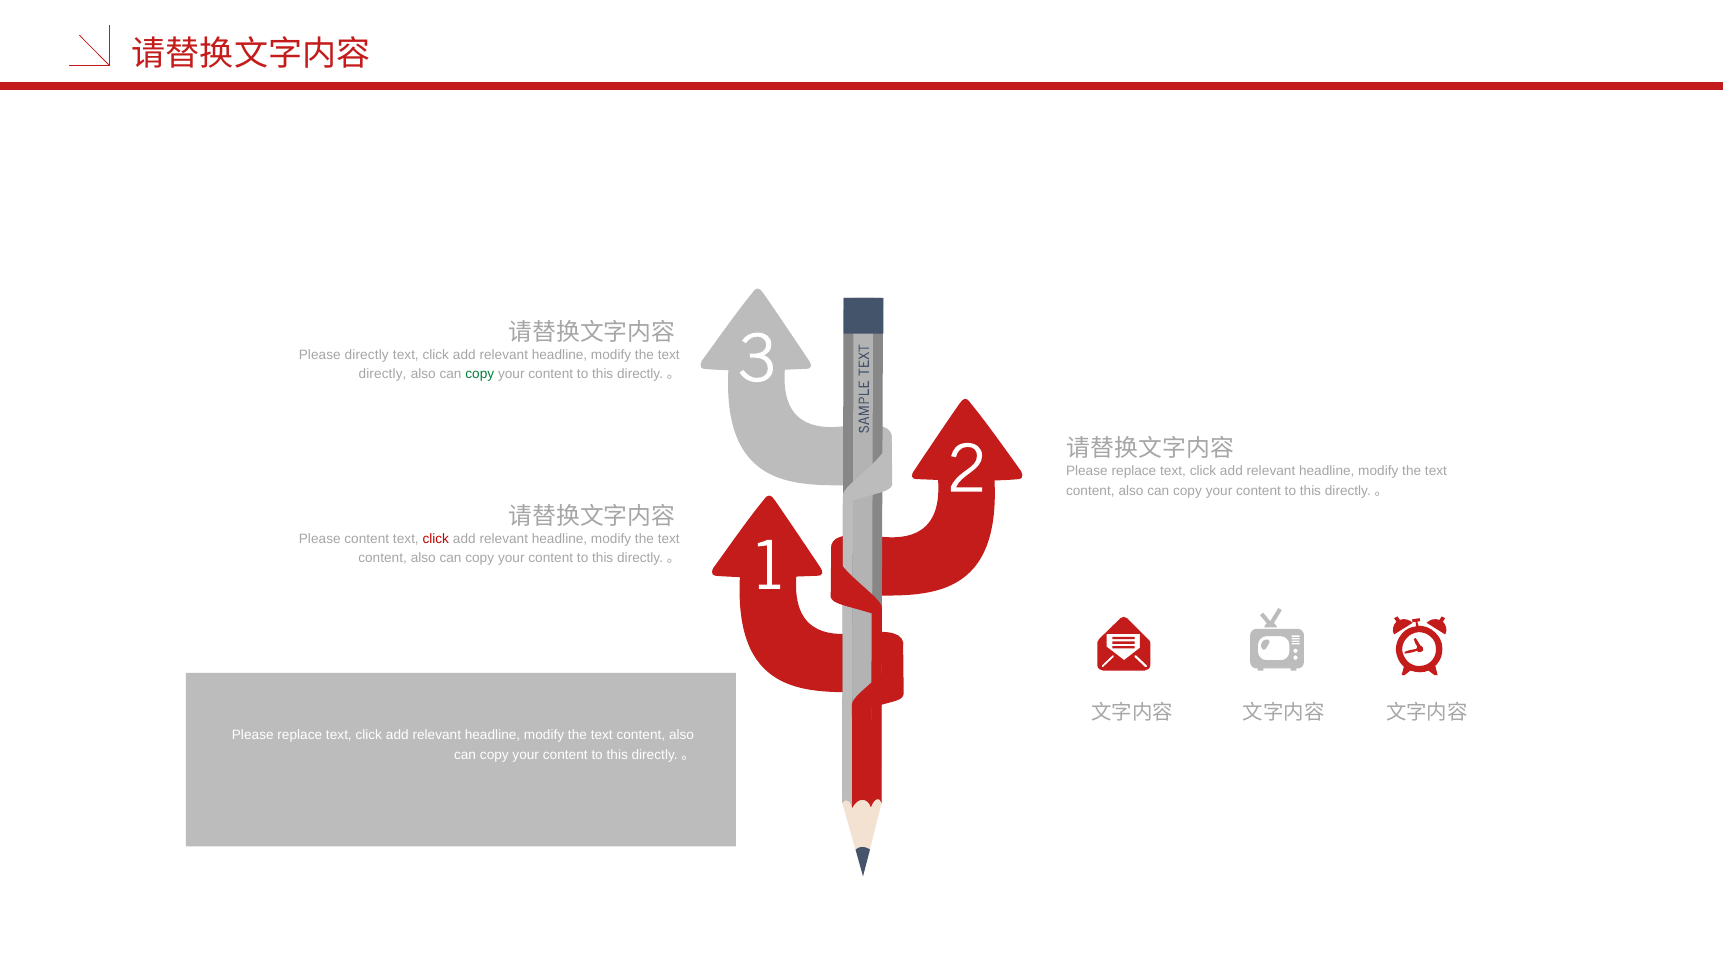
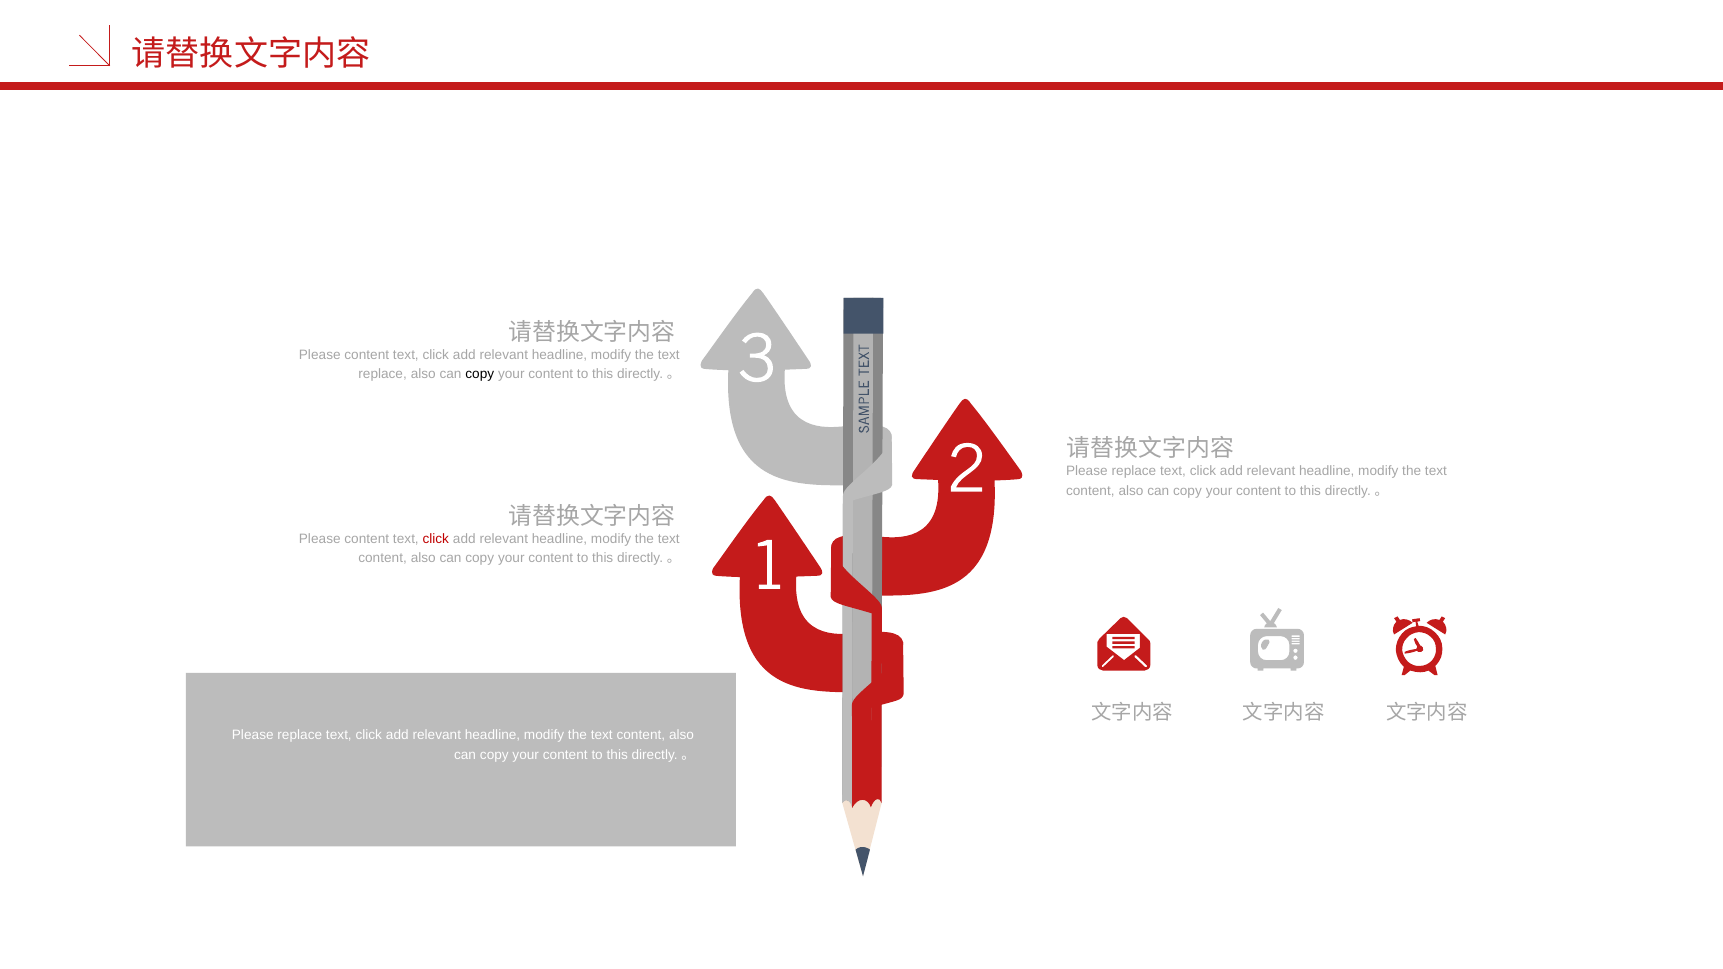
directly: directly -> content (367, 355)
directly: directly -> replace (383, 374)
copy colour: green -> black (480, 374)
